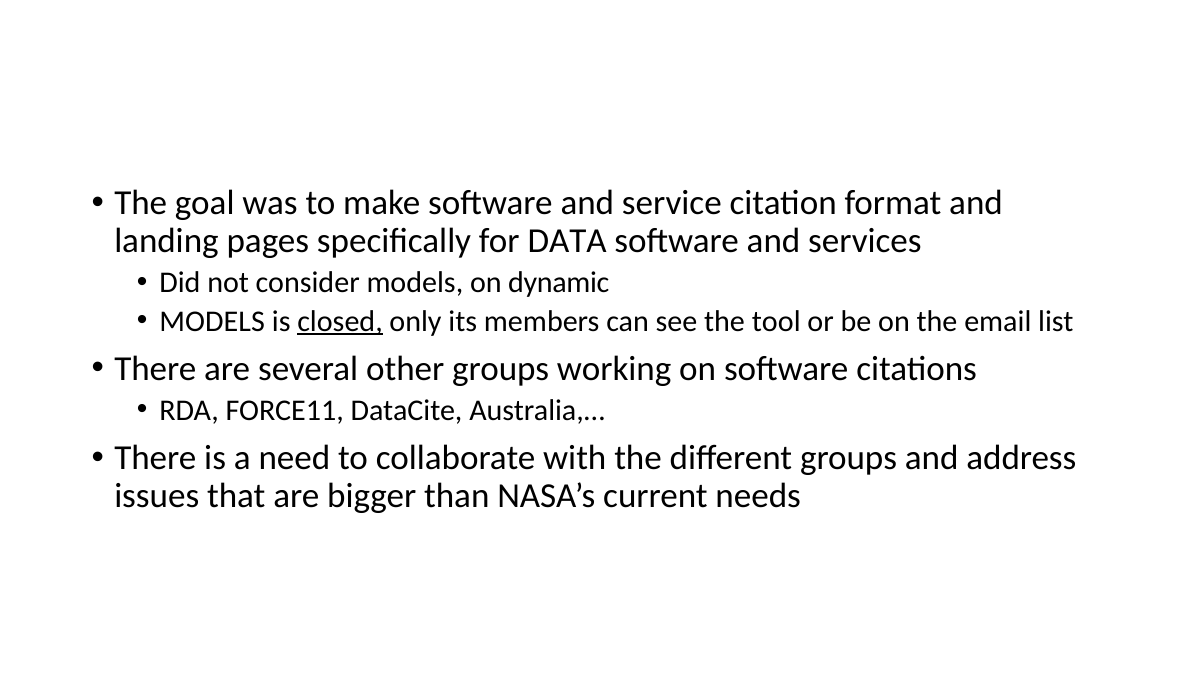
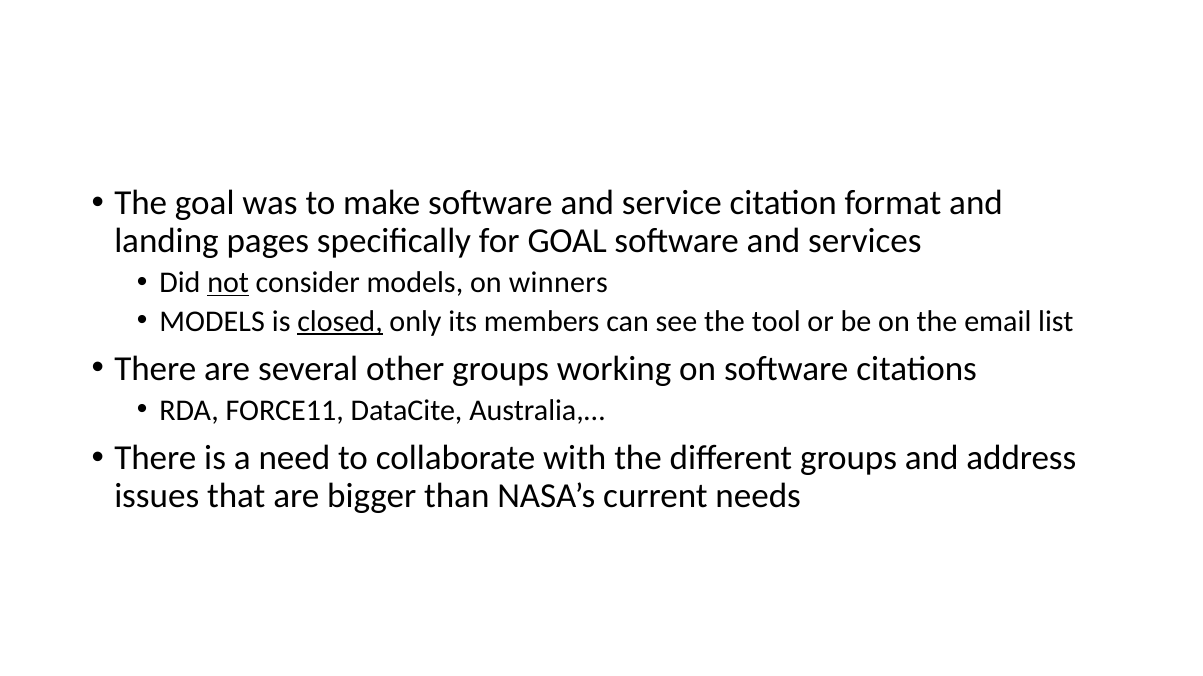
for DATA: DATA -> GOAL (567, 241)
not underline: none -> present (228, 283)
dynamic: dynamic -> winners (558, 283)
